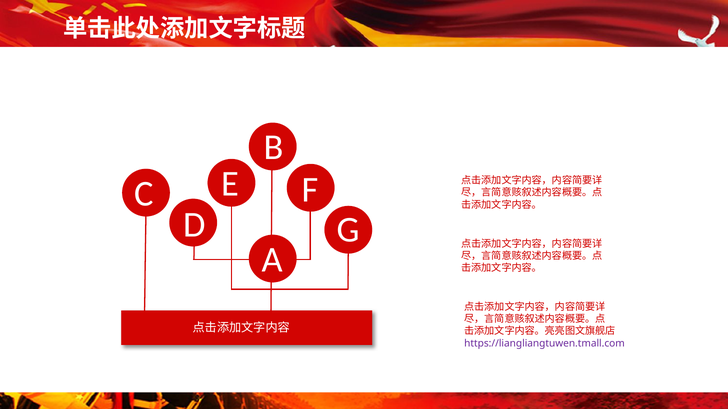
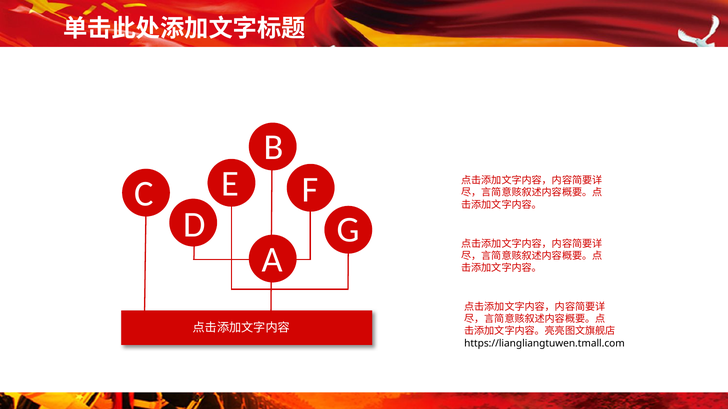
https://liangliangtuwen.tmall.com colour: purple -> black (545, 344)
